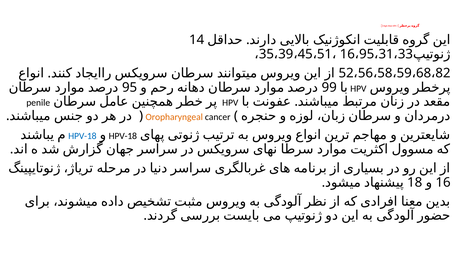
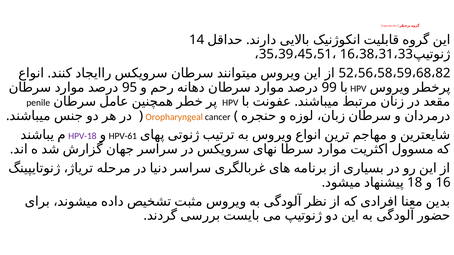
16 95: 95 -> 38 (367, 54)
HPV-18 colour: blue -> purple (82, 136)
HPV-18: HPV-18 -> HPV-61 (123, 136)
